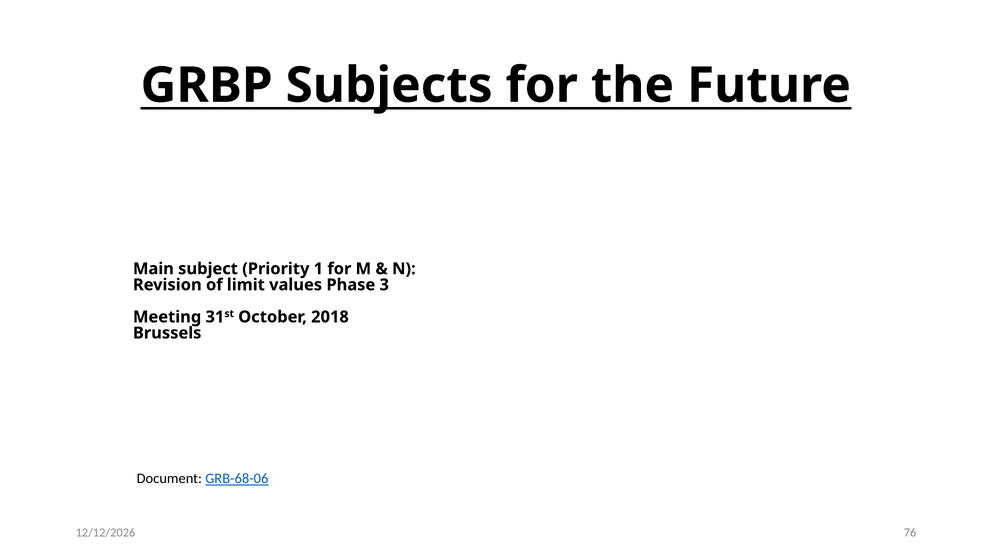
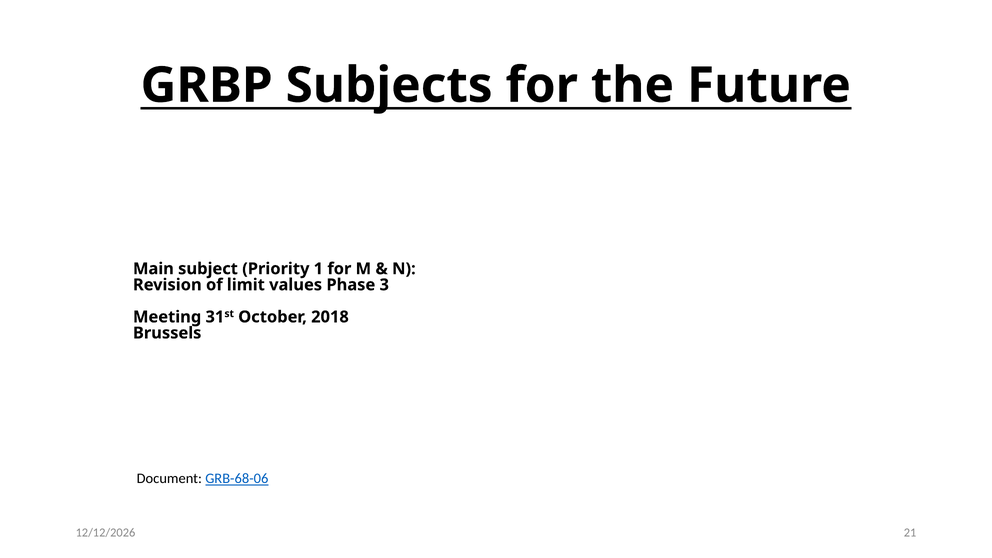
76: 76 -> 21 (910, 533)
